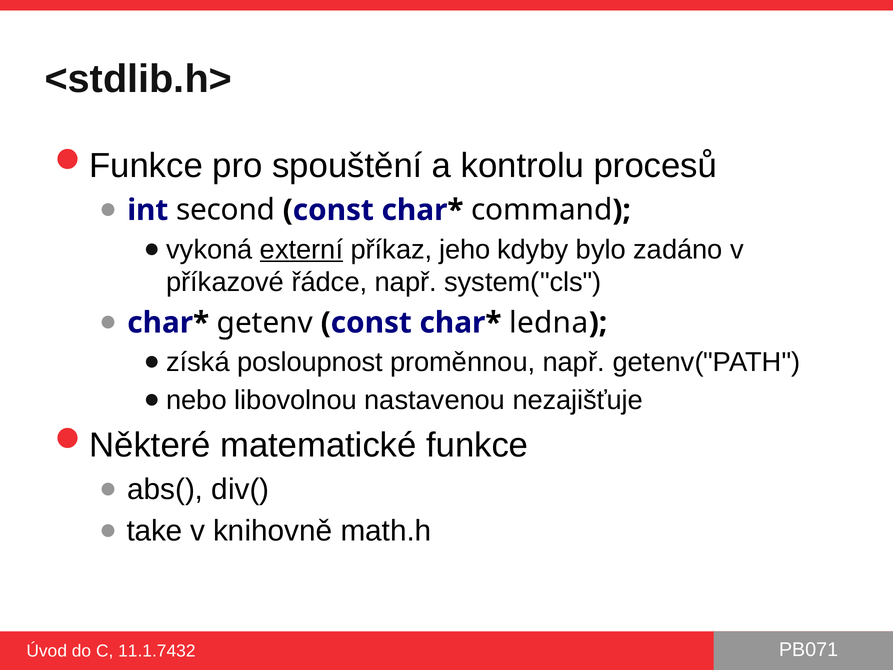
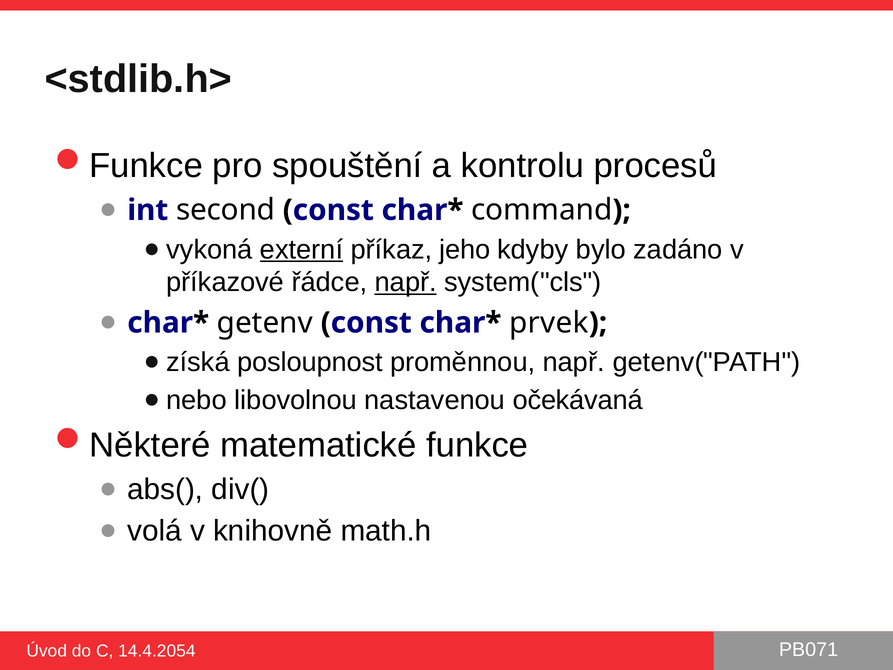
např underline: none -> present (406, 282)
ledna: ledna -> prvek (549, 323)
nezajišťuje: nezajišťuje -> očekávaná (578, 400)
take: take -> volá (155, 531)
11.1.7432: 11.1.7432 -> 14.4.2054 (157, 651)
